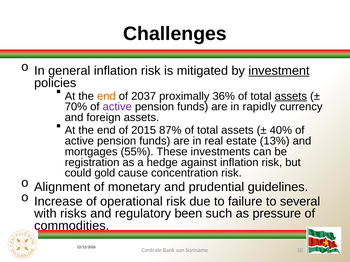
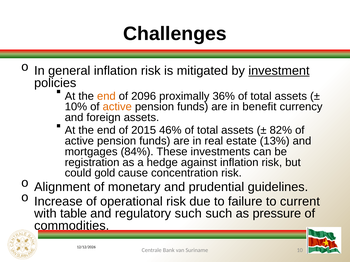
2037: 2037 -> 2096 (144, 96)
assets underline: present -> none (291, 96)
70%: 70% -> 10% (76, 107)
active colour: purple -> orange (117, 107)
rapidly: rapidly -> benefit (259, 107)
87%: 87% -> 46% (170, 130)
40%: 40% -> 82% (281, 130)
55%: 55% -> 84% (137, 152)
several: several -> current (300, 202)
risks: risks -> table (74, 214)
regulatory been: been -> such (188, 214)
